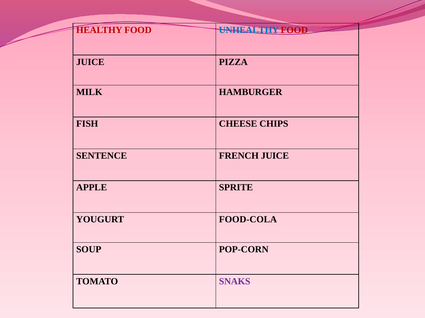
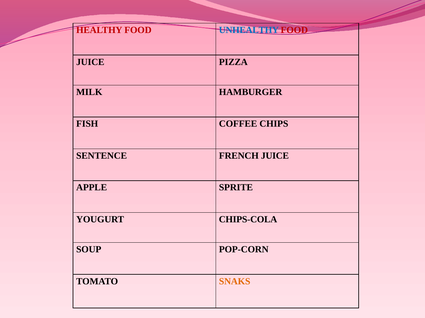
CHEESE: CHEESE -> COFFEE (238, 124)
FOOD-COLA: FOOD-COLA -> CHIPS-COLA (248, 220)
SNAKS colour: purple -> orange (235, 282)
